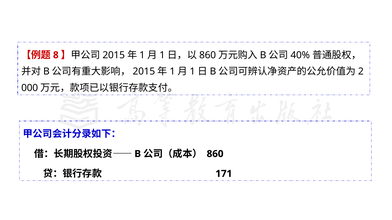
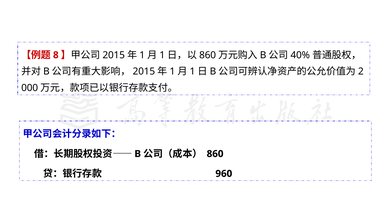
171: 171 -> 960 (224, 174)
